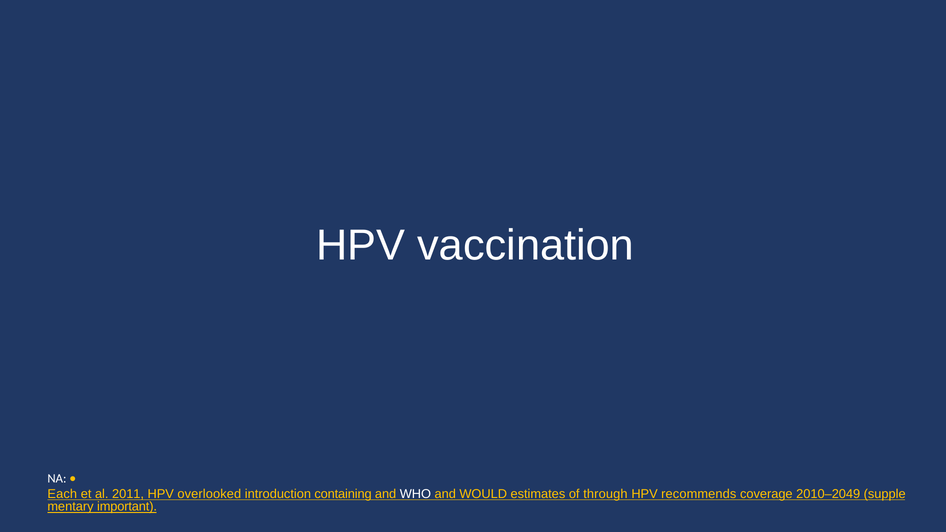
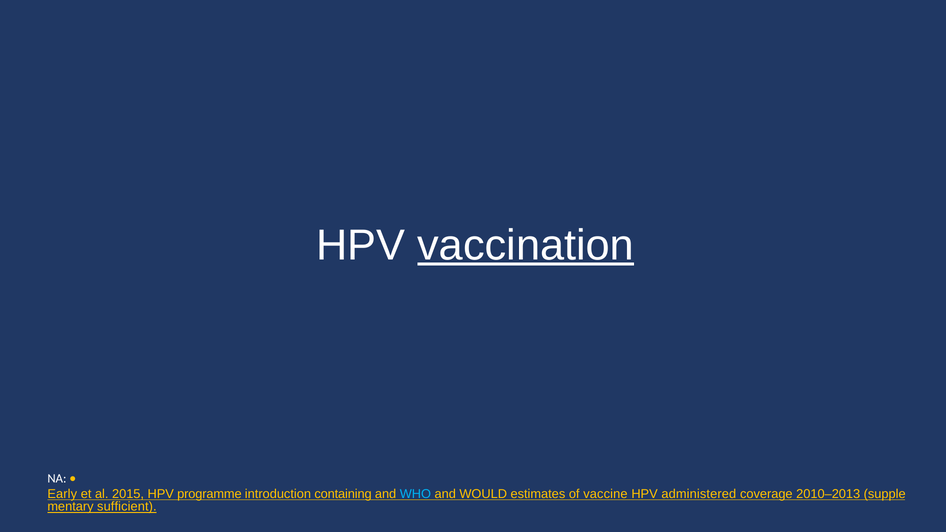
vaccination underline: none -> present (526, 245)
Each: Each -> Early (62, 494)
2011: 2011 -> 2015 (128, 494)
overlooked: overlooked -> programme (209, 494)
WHO colour: white -> light blue (415, 494)
through: through -> vaccine (605, 494)
recommends: recommends -> administered (699, 494)
2010–2049: 2010–2049 -> 2010–2013 (828, 494)
important: important -> sufficient (127, 507)
